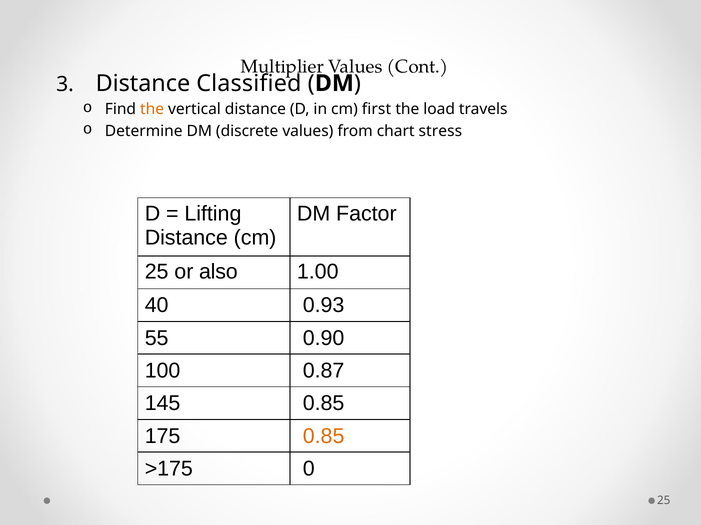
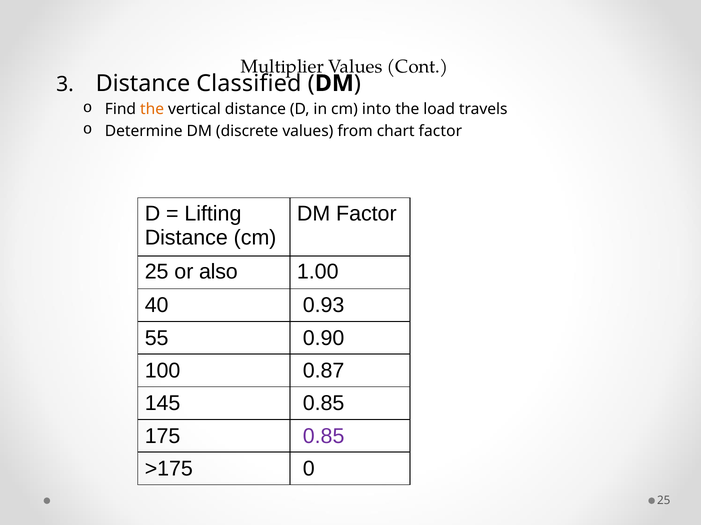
first: first -> into (376, 109)
chart stress: stress -> factor (440, 131)
0.85 colour: orange -> purple (324, 437)
